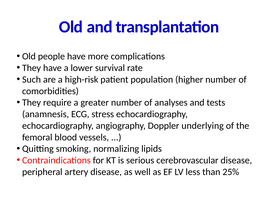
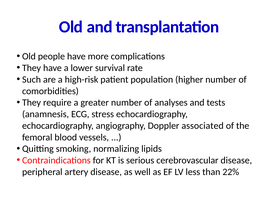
underlying: underlying -> associated (203, 126)
25%: 25% -> 22% (231, 172)
